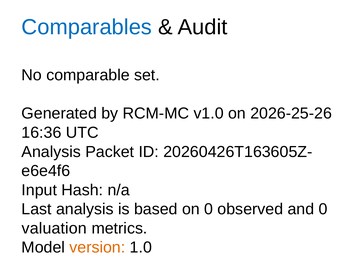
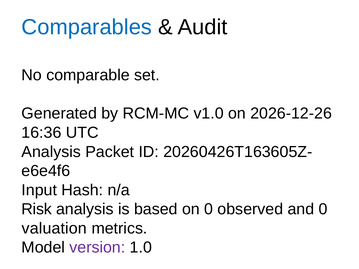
2026-25-26: 2026-25-26 -> 2026-12-26 (291, 114)
Last: Last -> Risk (37, 209)
version colour: orange -> purple (97, 248)
